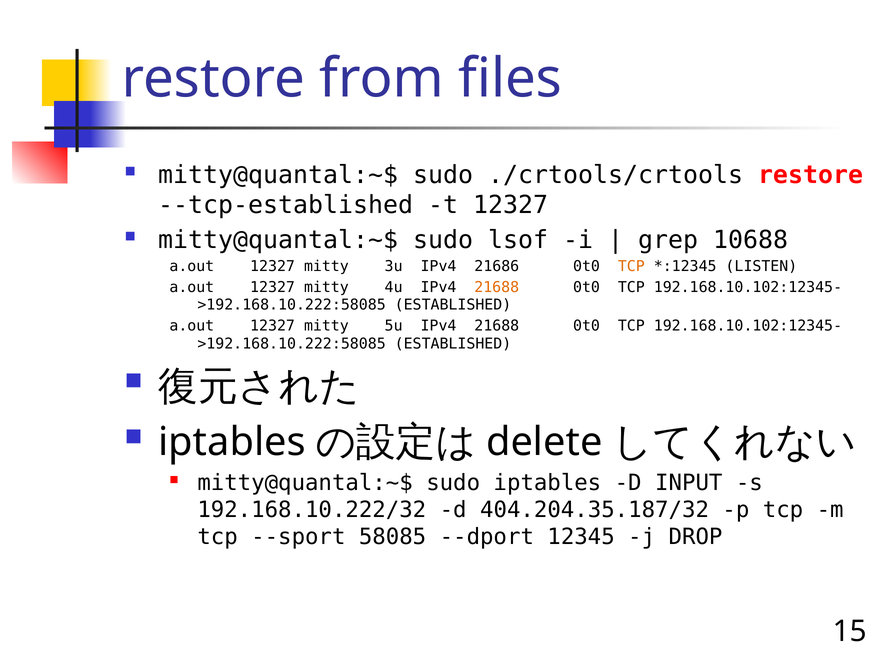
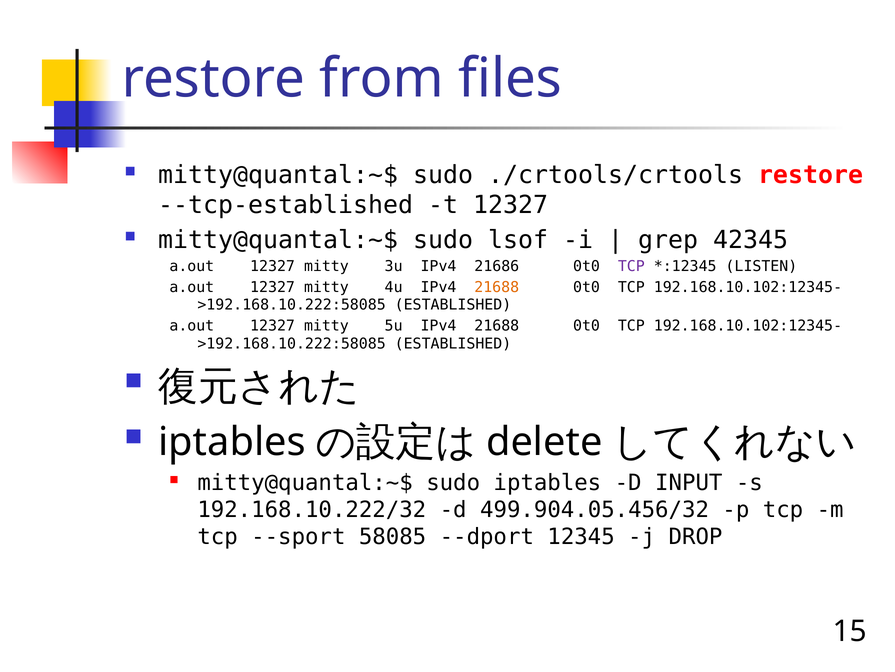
10688: 10688 -> 42345 (751, 240)
TCP colour: orange -> purple (631, 266)
404.204.35.187/32: 404.204.35.187/32 -> 499.904.05.456/32 (595, 509)
